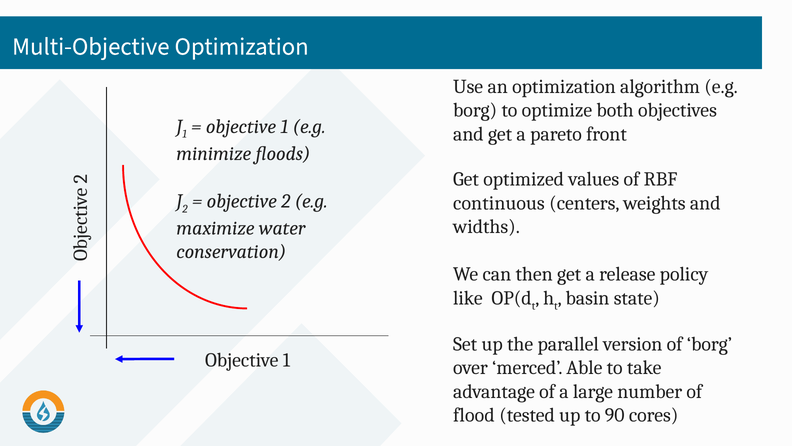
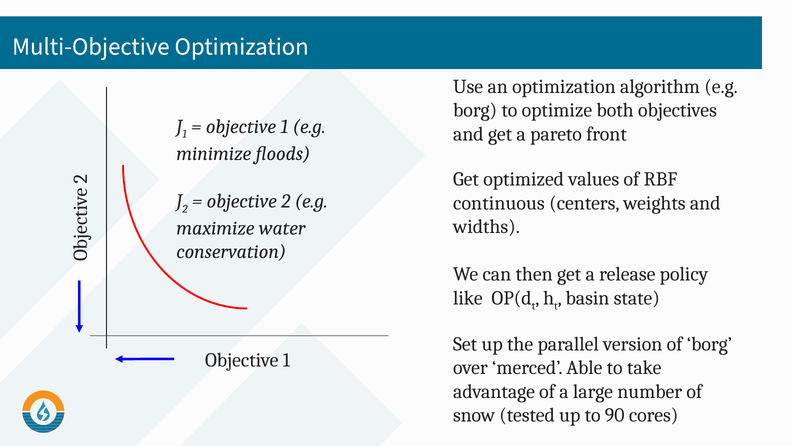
flood: flood -> snow (474, 415)
